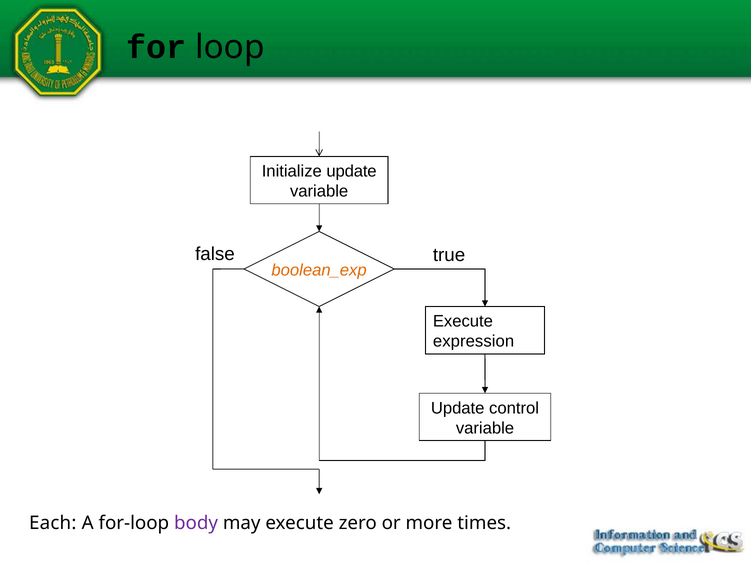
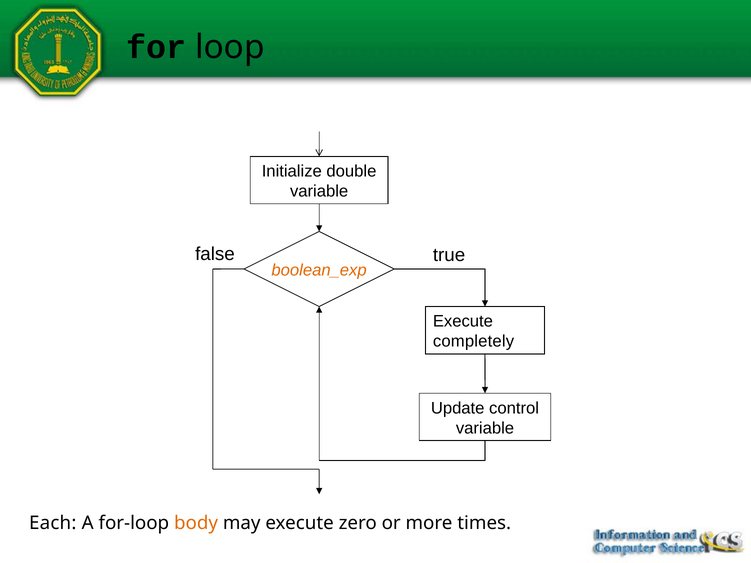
Initialize update: update -> double (351, 171)
expression: expression -> completely (474, 342)
body colour: purple -> orange (196, 523)
